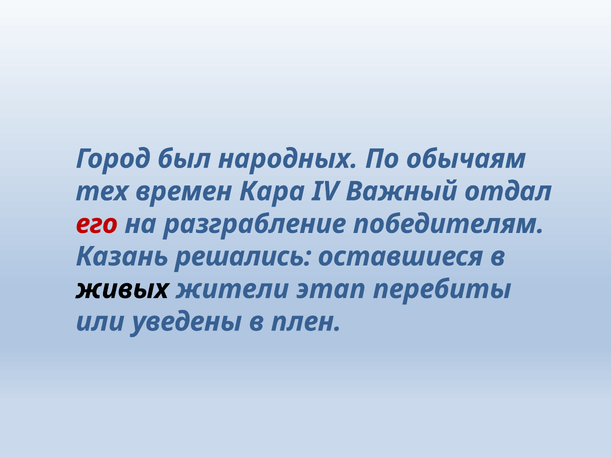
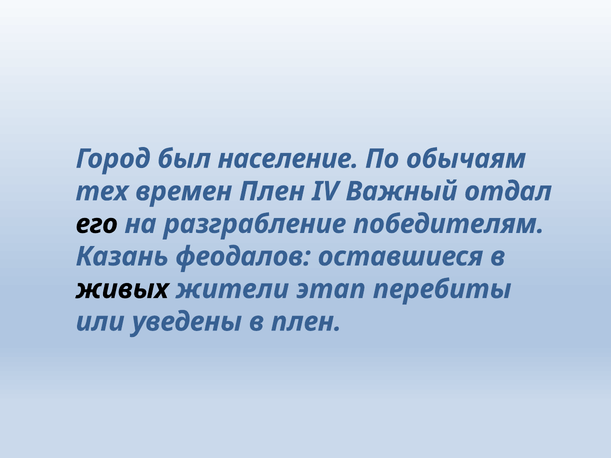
народных: народных -> население (288, 159)
времен Кара: Кара -> Плен (272, 191)
его colour: red -> black (97, 224)
решались: решались -> феодалов (243, 257)
